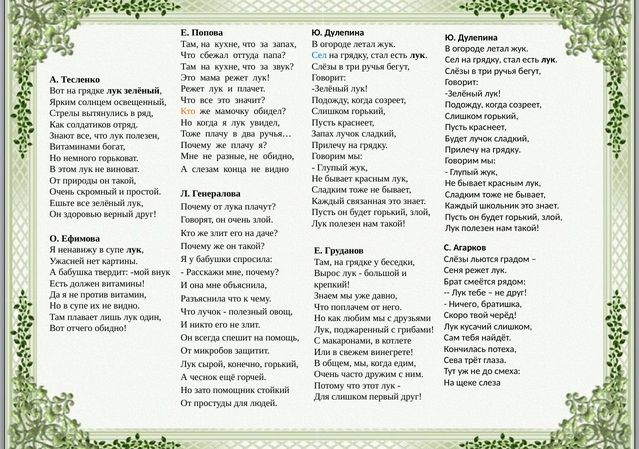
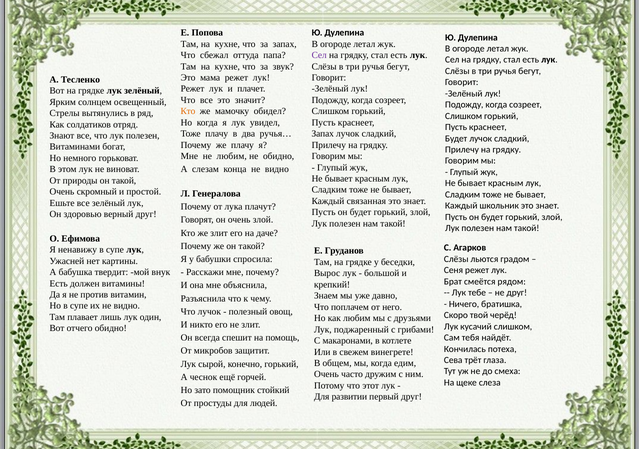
Сел colour: blue -> purple (319, 55)
не разные: разные -> любим (232, 156)
Для слишком: слишком -> развитии (349, 397)
